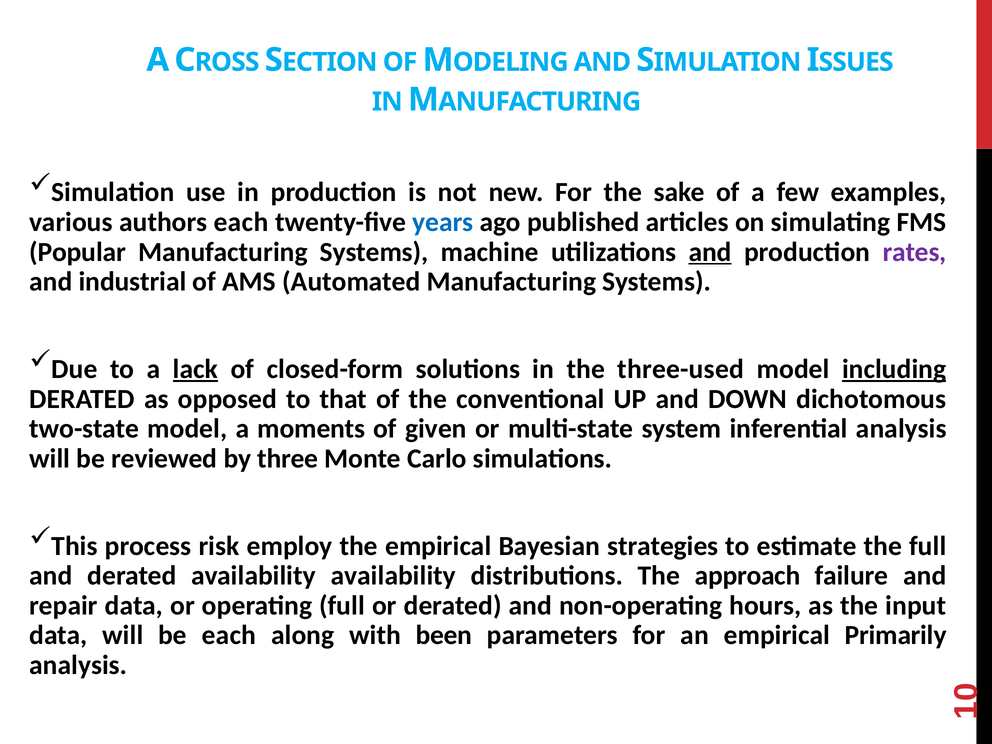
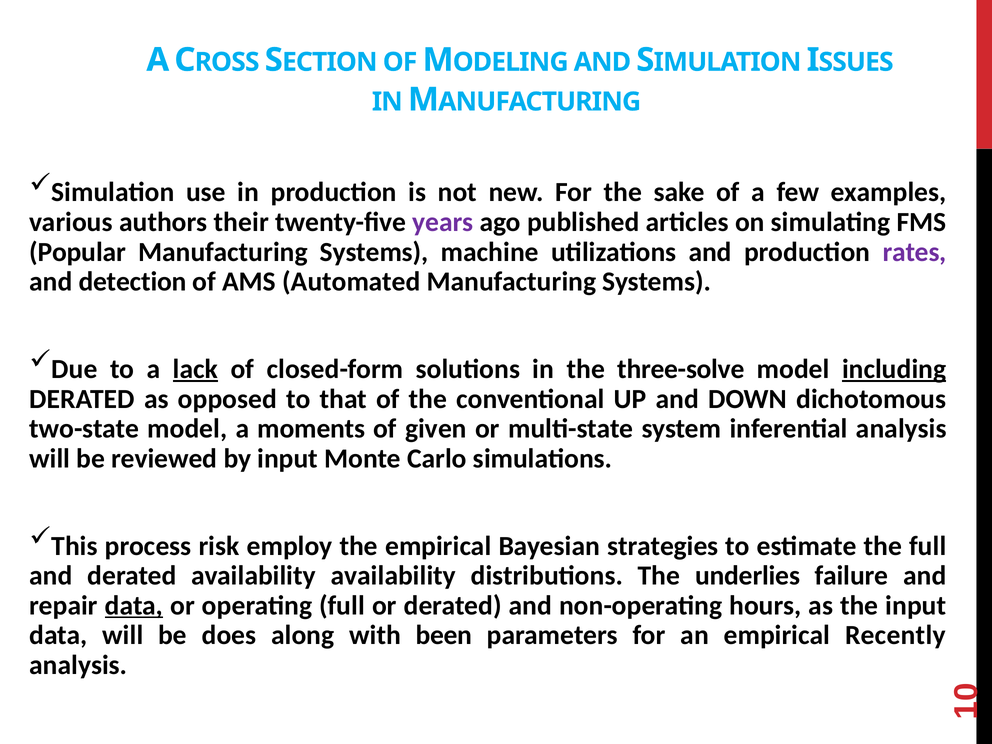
authors each: each -> their (241, 222)
years colour: blue -> purple (443, 222)
and underline: present -> none (710, 252)
industrial: industrial -> detection (133, 282)
three-used: three-used -> three-solve (681, 369)
by three: three -> input (288, 458)
approach: approach -> underlies (748, 576)
data underline: none -> present (134, 606)
be each: each -> does (229, 635)
Primarily: Primarily -> Recently (895, 635)
